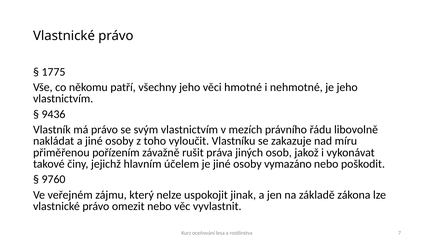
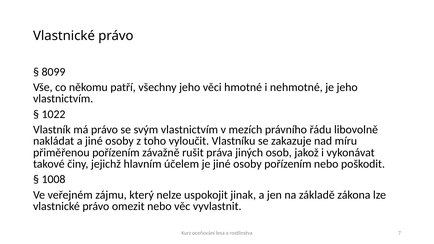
1775: 1775 -> 8099 (53, 72)
9436: 9436 -> 1022 (53, 114)
osoby vymazáno: vymazáno -> pořízením (288, 164)
9760: 9760 -> 1008 (53, 179)
